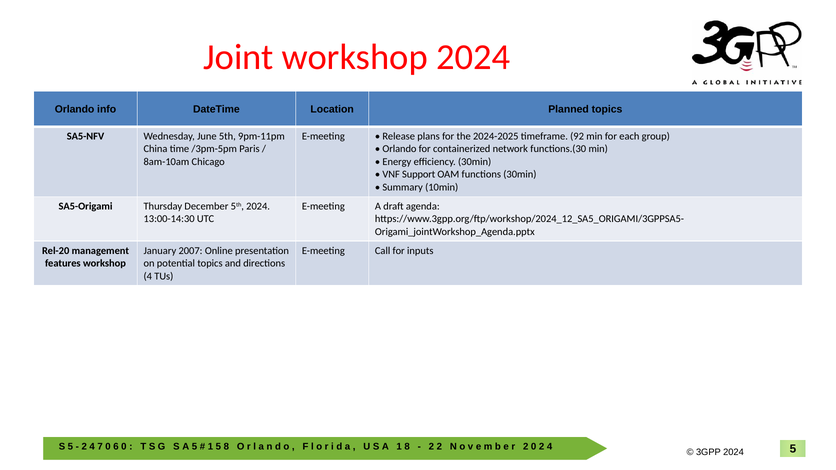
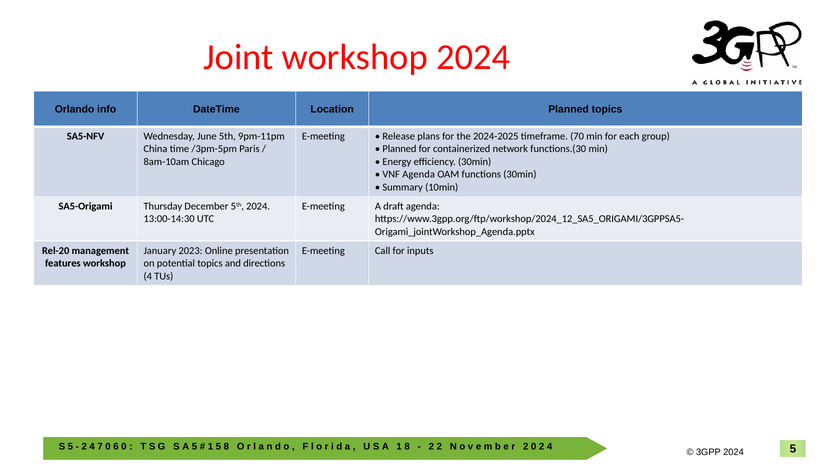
92: 92 -> 70 (577, 136)
Orlando: Orlando -> Planned (399, 149)
VNF Support: Support -> Agenda (419, 175)
2007: 2007 -> 2023 (191, 251)
